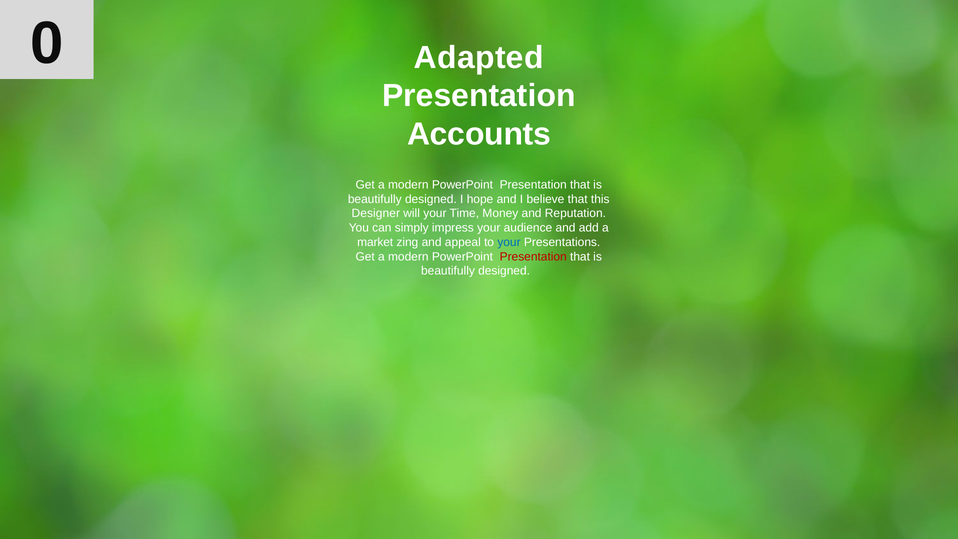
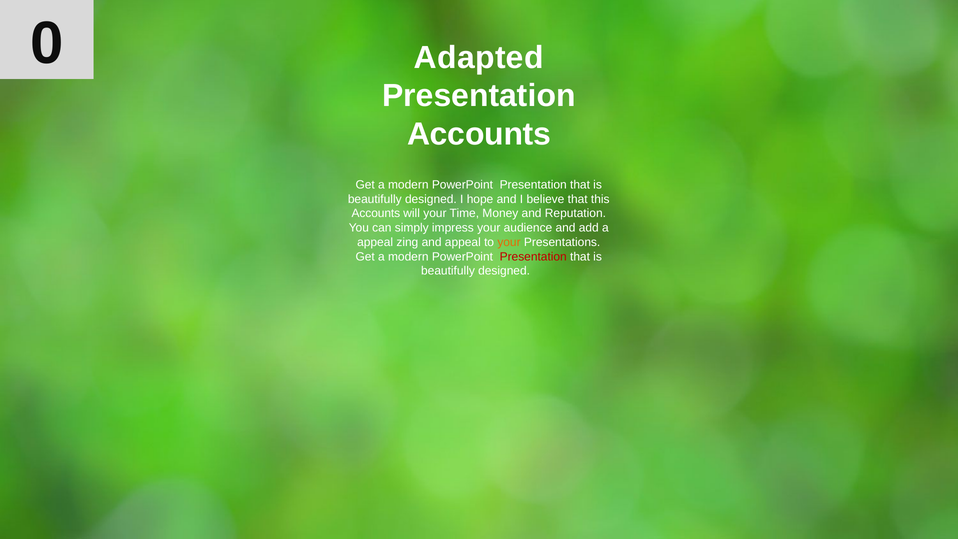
Designer: Designer -> Accounts (376, 213)
market: market -> appeal (375, 242)
your colour: blue -> orange (509, 242)
